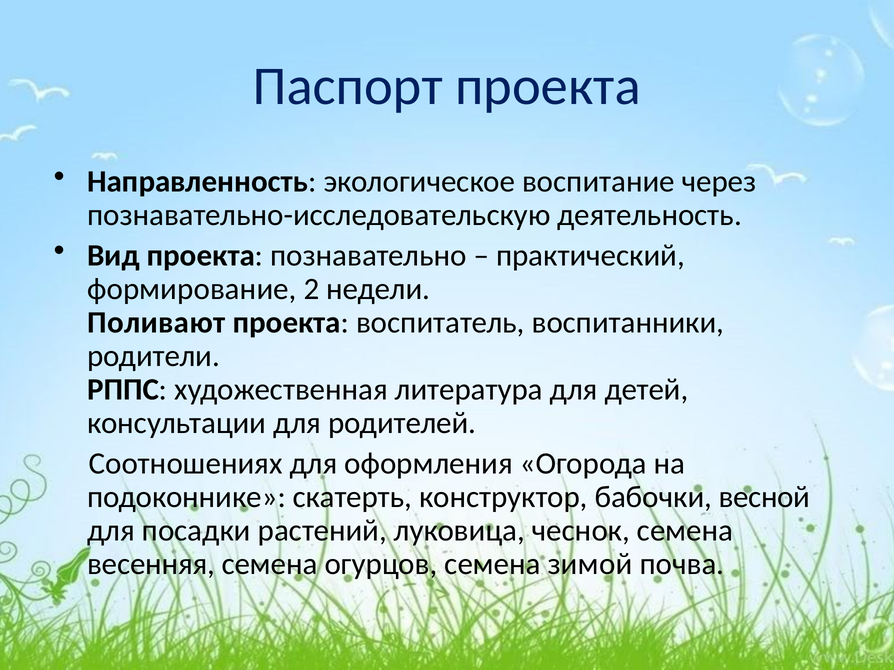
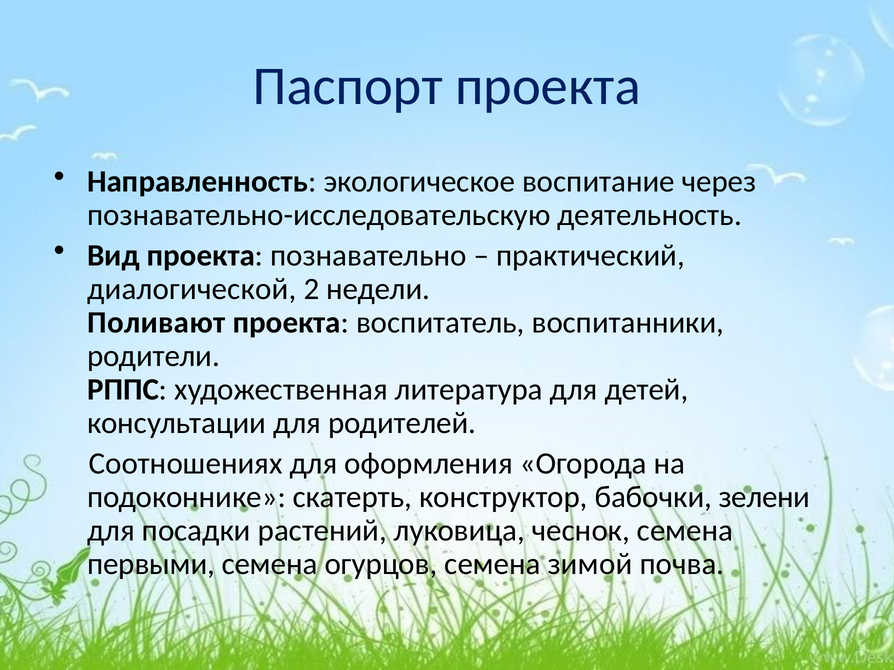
формирование: формирование -> диалогической (192, 289)
весной: весной -> зелени (764, 498)
весенняя: весенняя -> первыми (151, 565)
